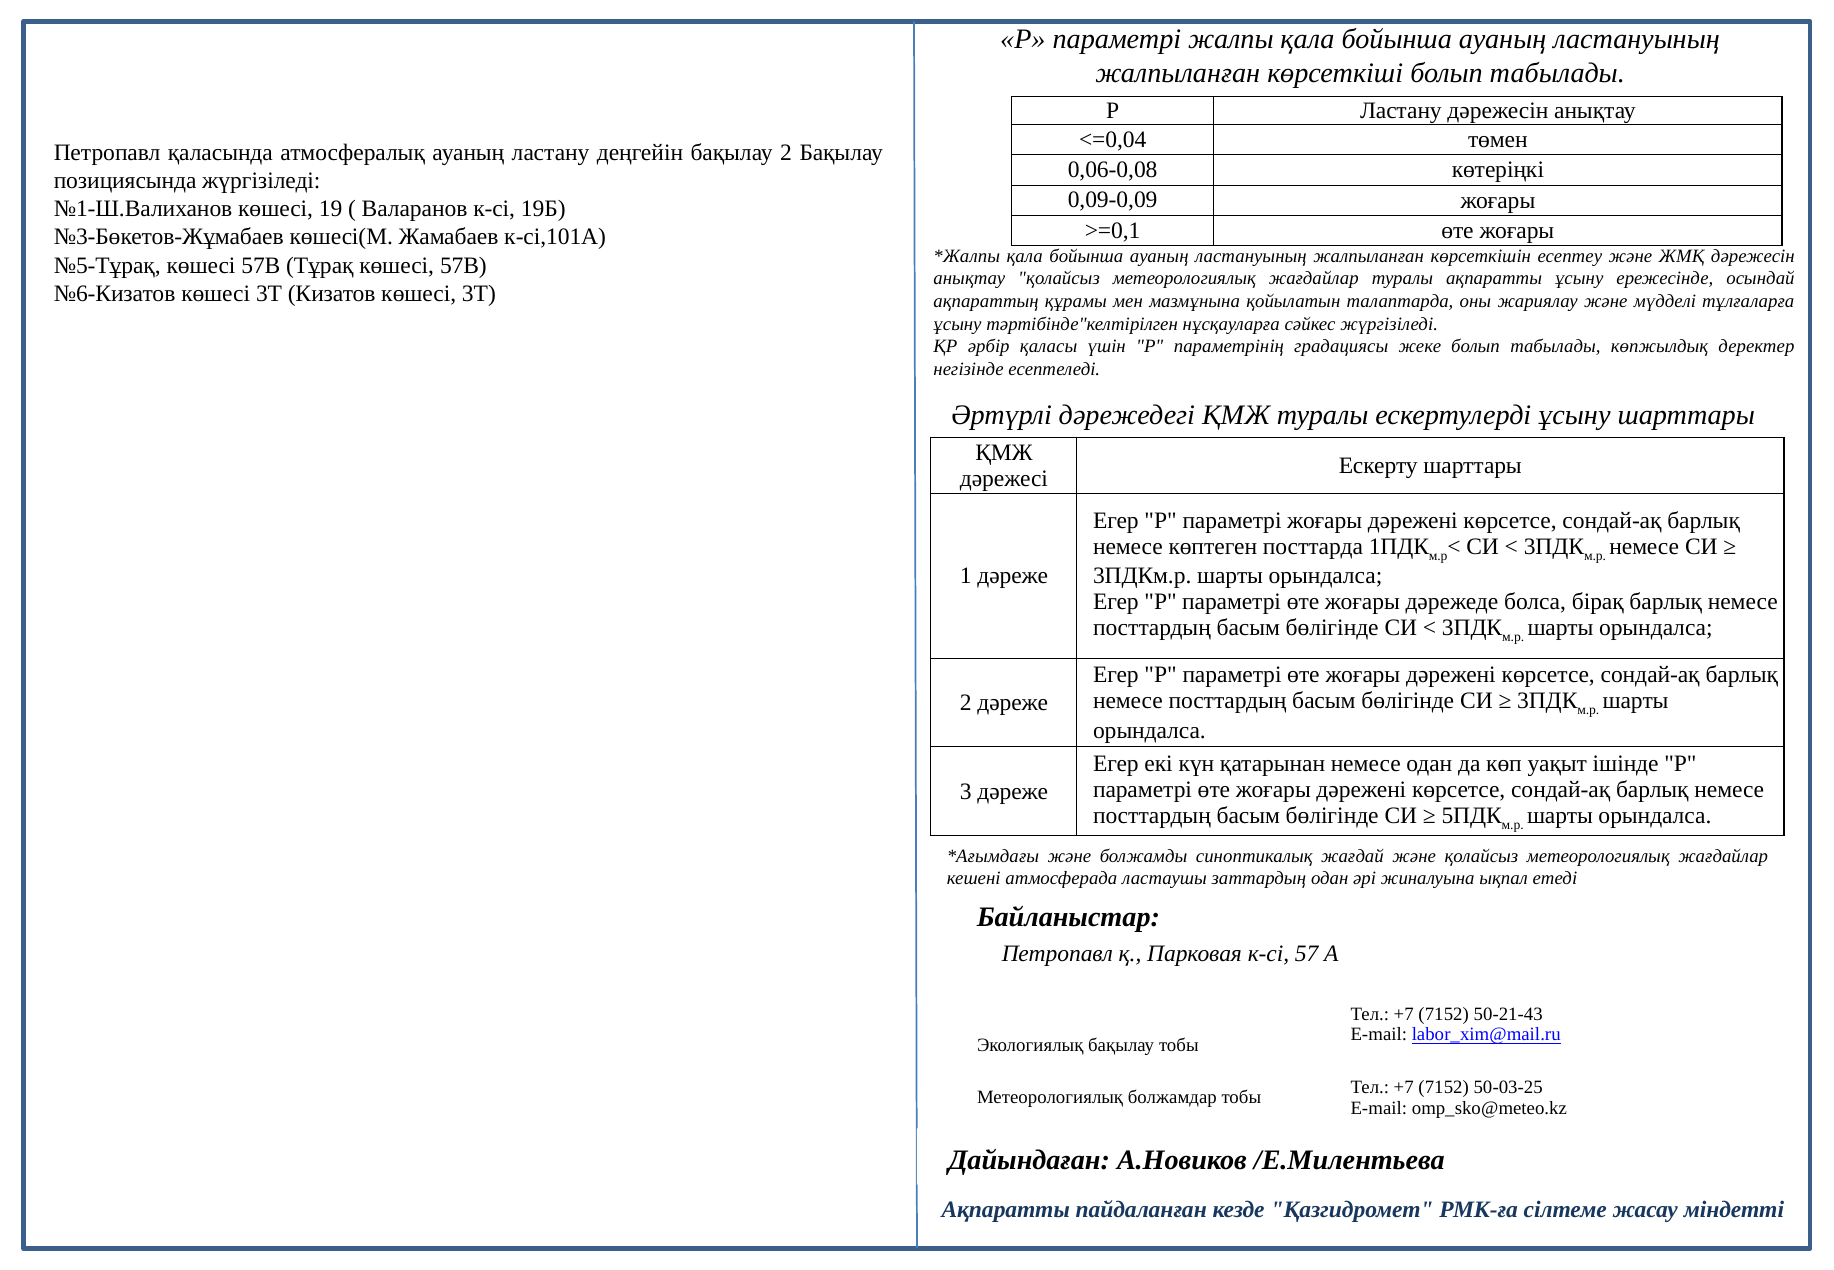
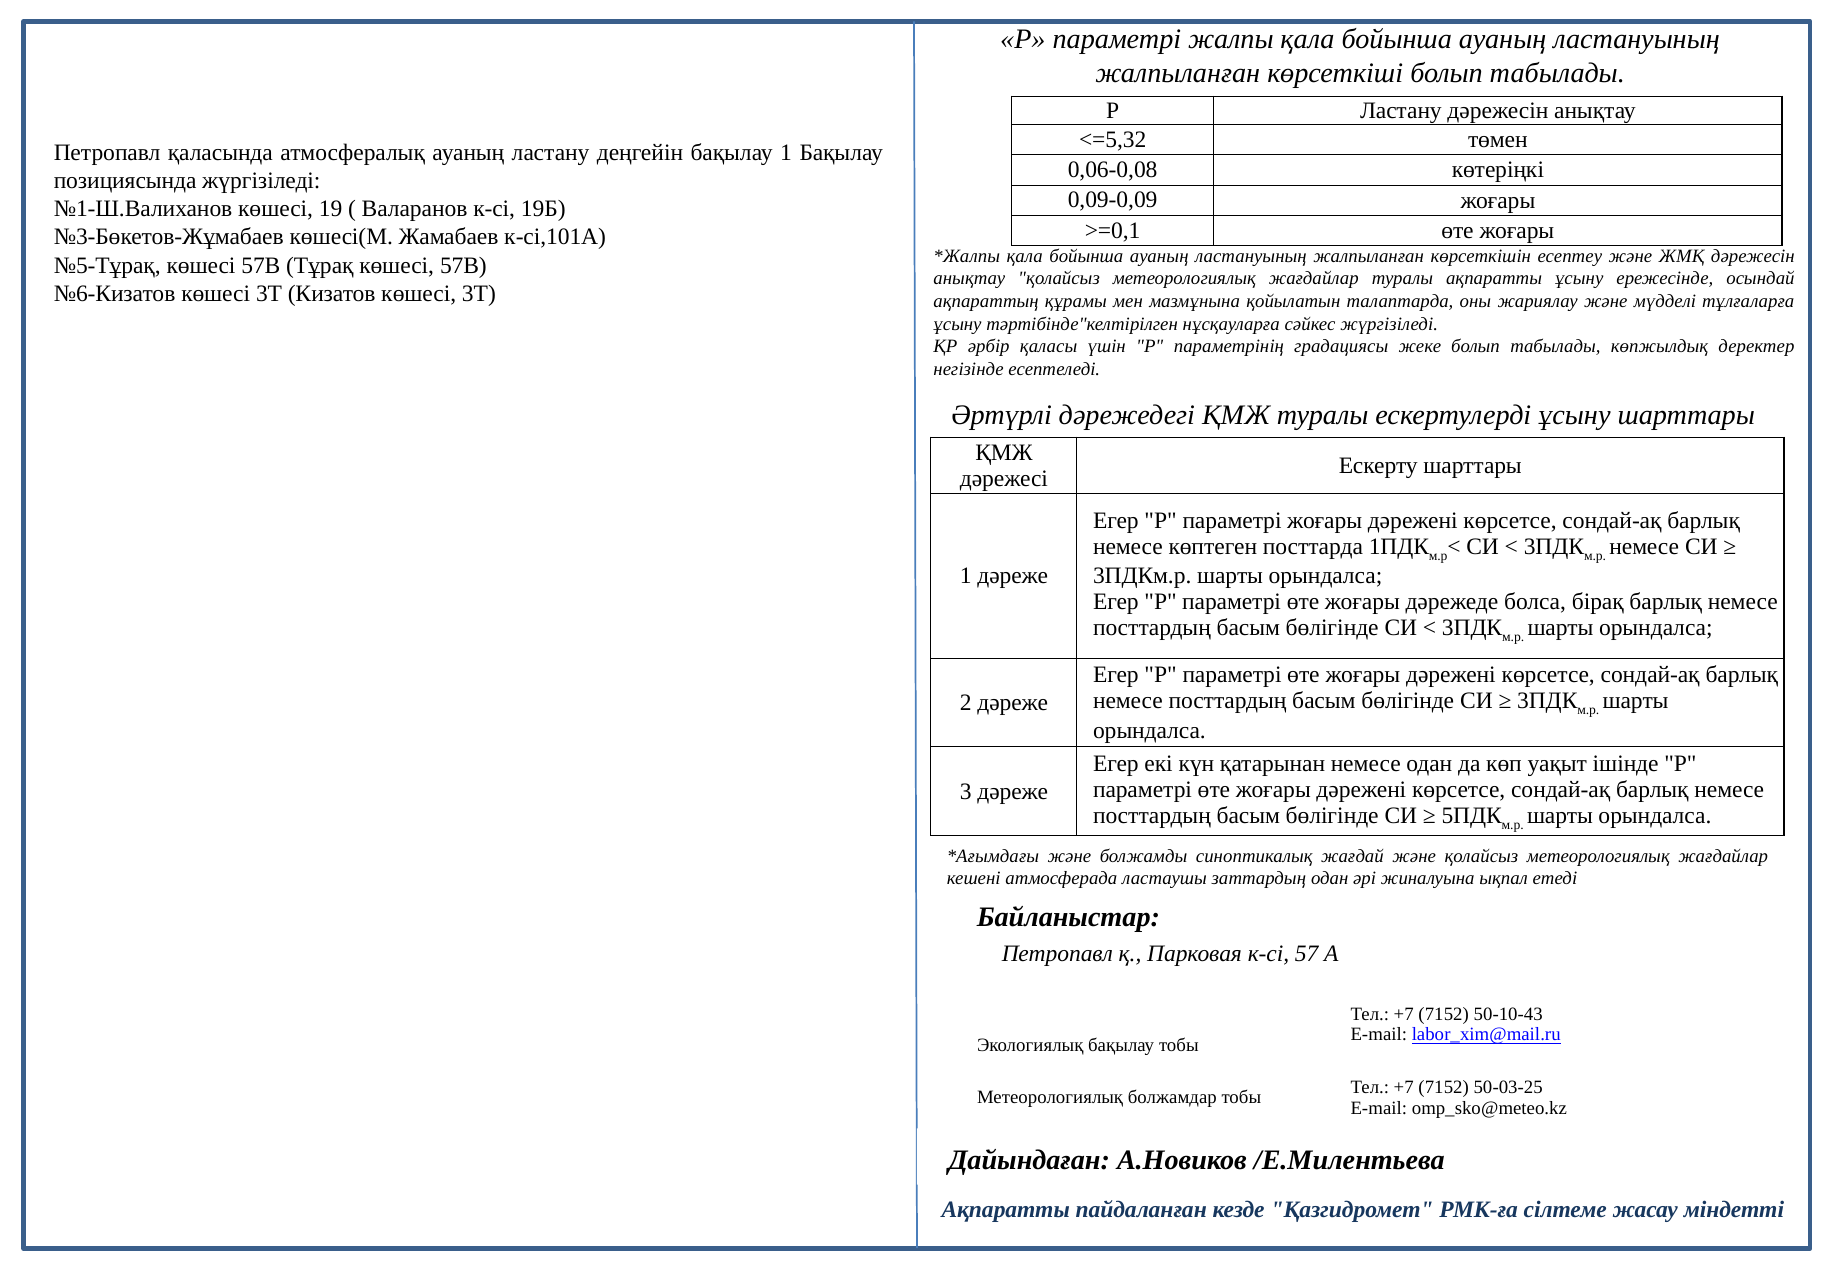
<=0,04: <=0,04 -> <=5,32 (1113, 139)
бақылау 2: 2 -> 1 (786, 152)
50-21-43: 50-21-43 -> 50-10-43 (1508, 1014)
